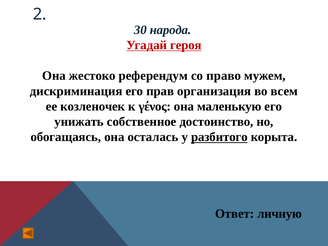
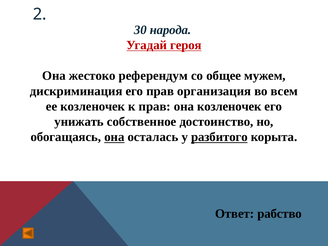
право: право -> общее (224, 76)
к γένος: γένος -> прав (155, 106)
она маленькую: маленькую -> козленочек (229, 106)
она underline: none -> present (114, 137)
личную: личную -> рабство (280, 214)
